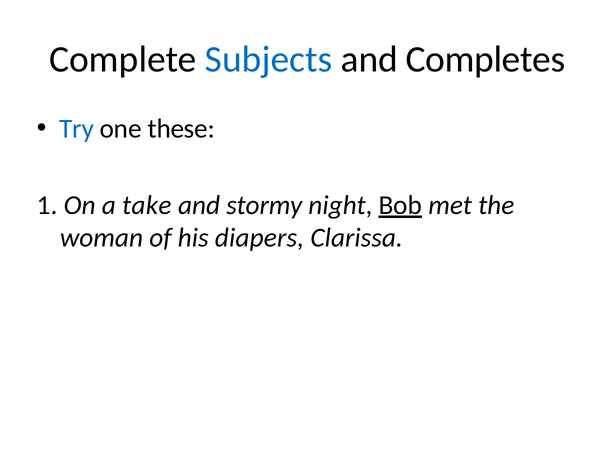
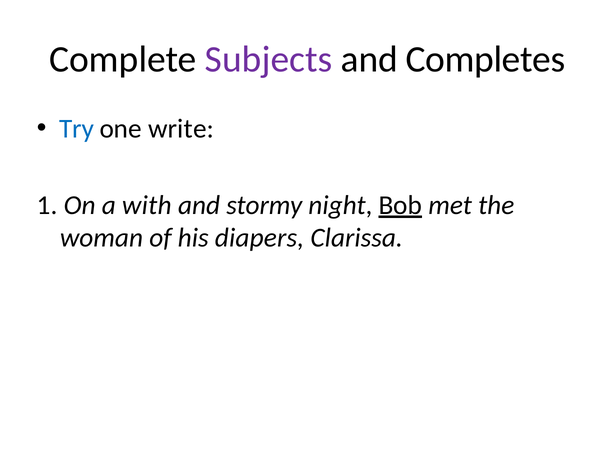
Subjects colour: blue -> purple (269, 59)
these: these -> write (181, 129)
take: take -> with (147, 205)
